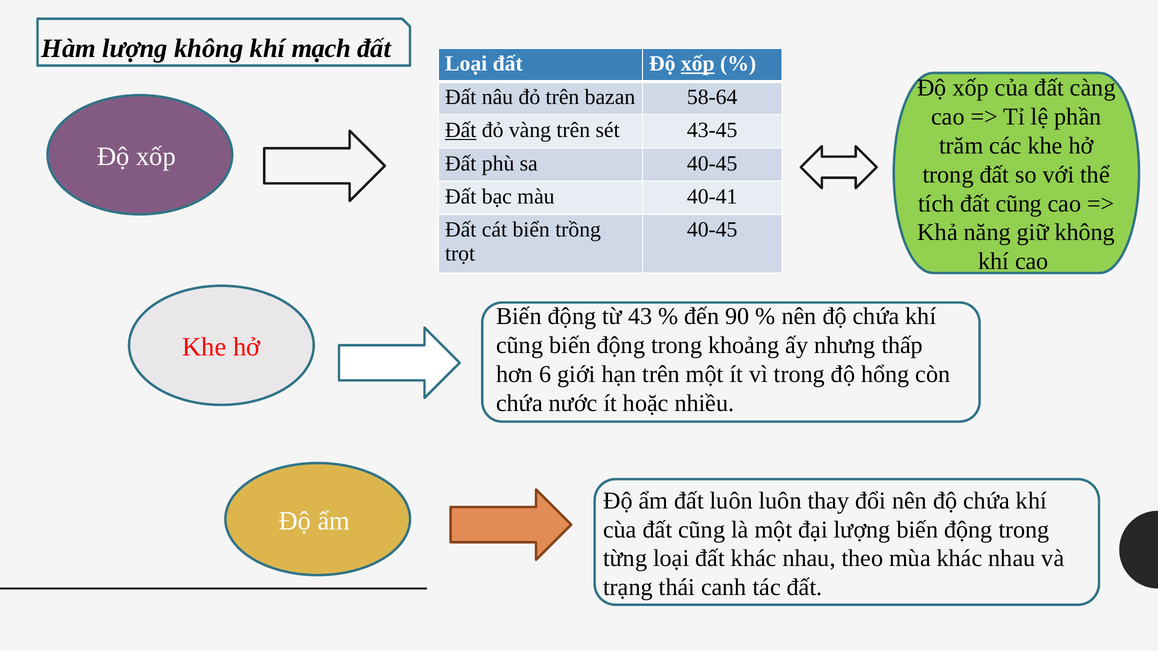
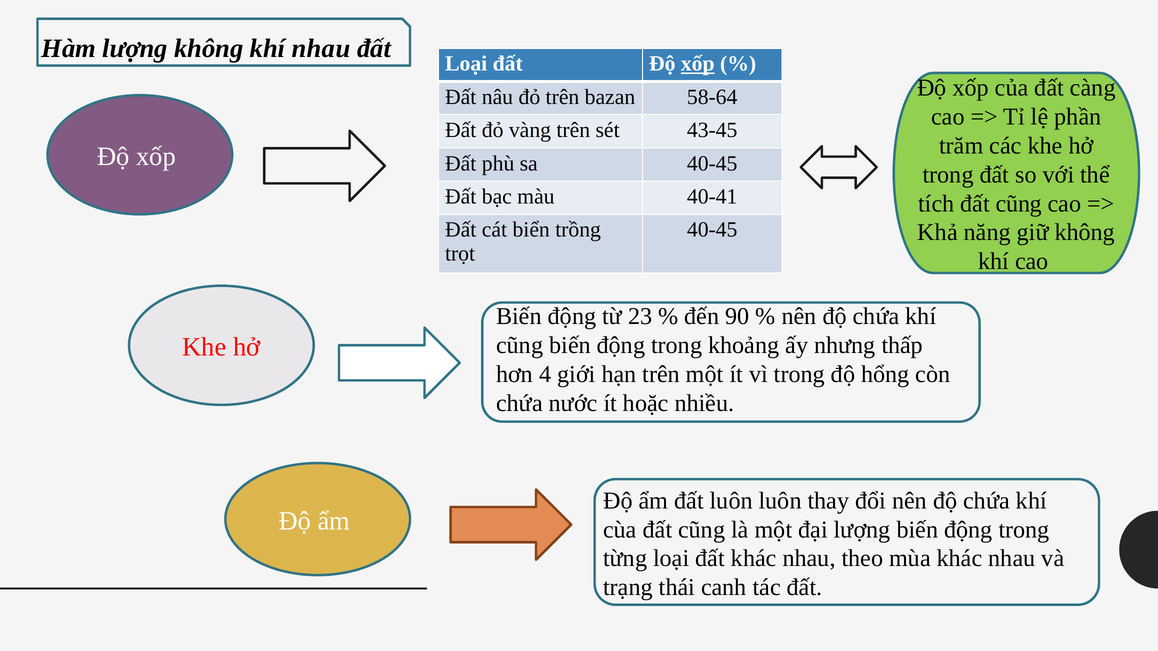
khí mạch: mạch -> nhau (321, 49)
Đất underline: present -> none (461, 130)
43: 43 -> 23 (640, 317)
6: 6 -> 4 (545, 375)
